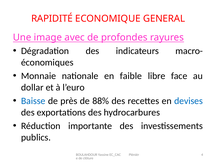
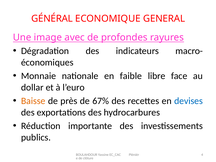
RAPIDITÉ: RAPIDITÉ -> GÉNÉRAL (52, 19)
Baisse colour: blue -> orange (33, 101)
88%: 88% -> 67% (101, 101)
